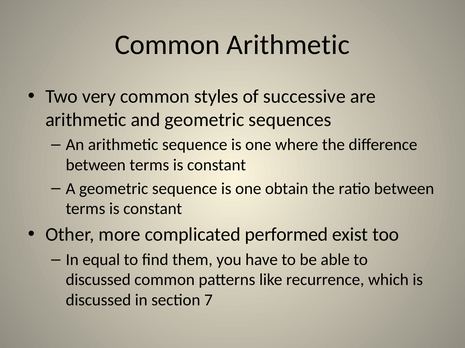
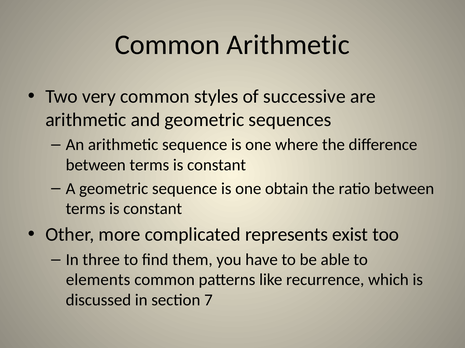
performed: performed -> represents (286, 235)
equal: equal -> three (101, 260)
discussed: discussed -> elements (98, 280)
